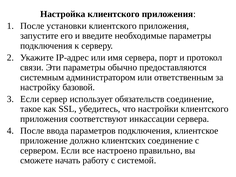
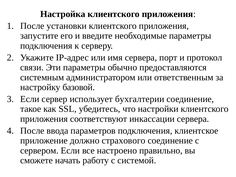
обязательств: обязательств -> бухгалтерии (140, 99)
клиентских: клиентских -> страхового (124, 141)
